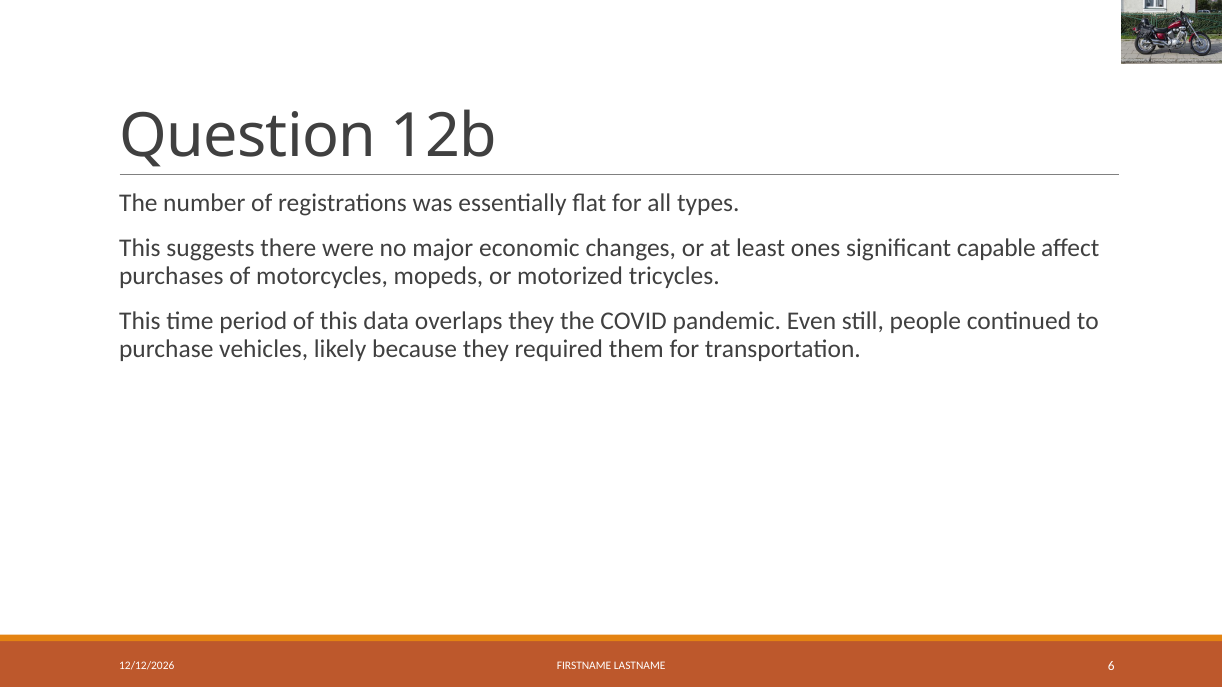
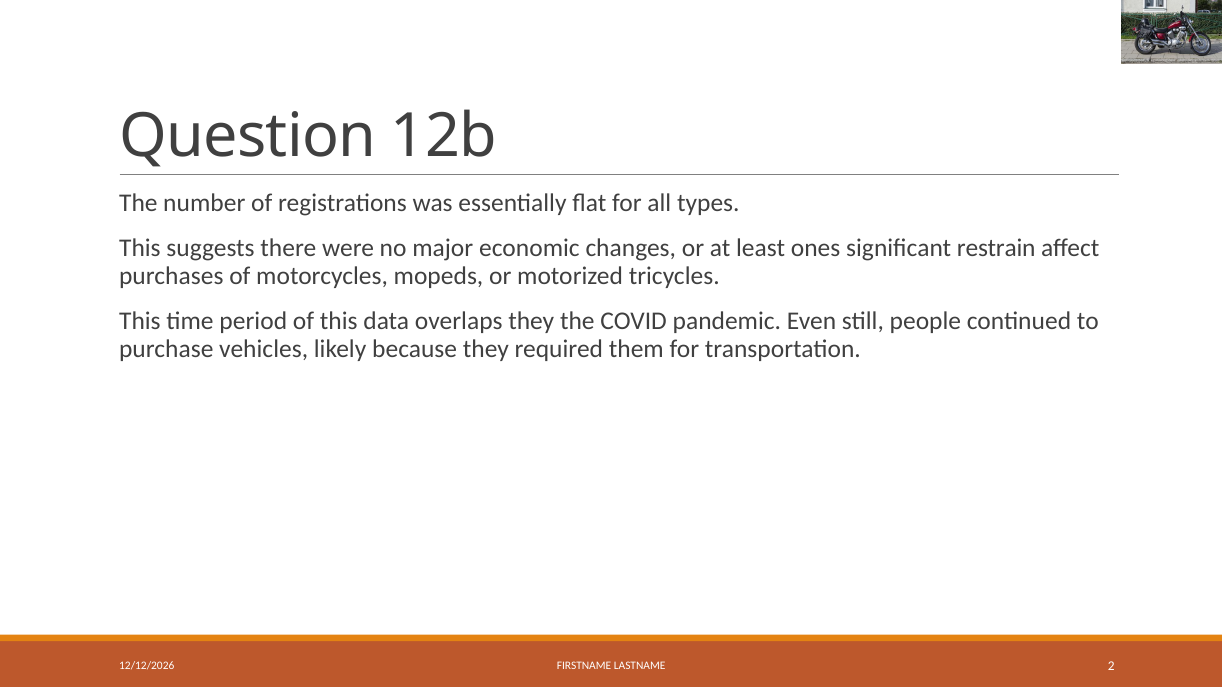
capable: capable -> restrain (996, 248)
6: 6 -> 2 (1111, 667)
